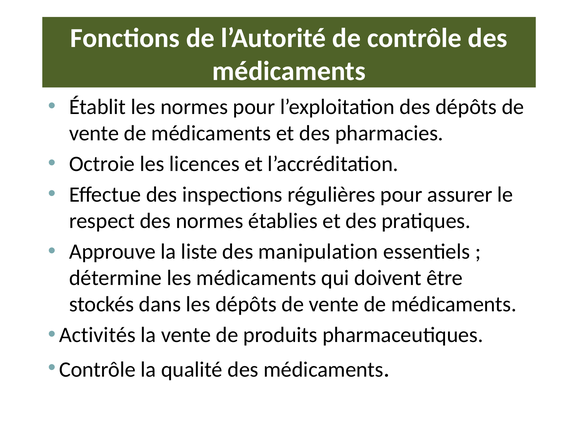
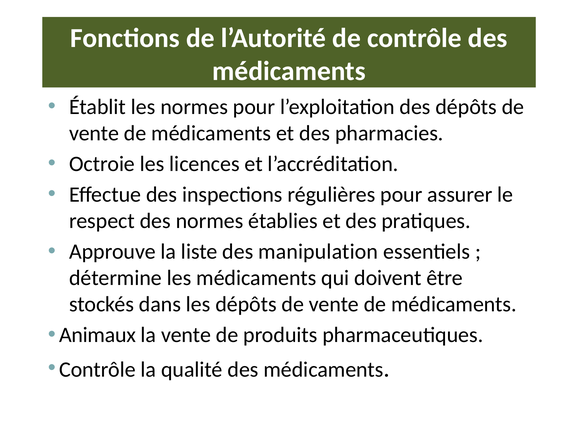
Activités: Activités -> Animaux (98, 335)
